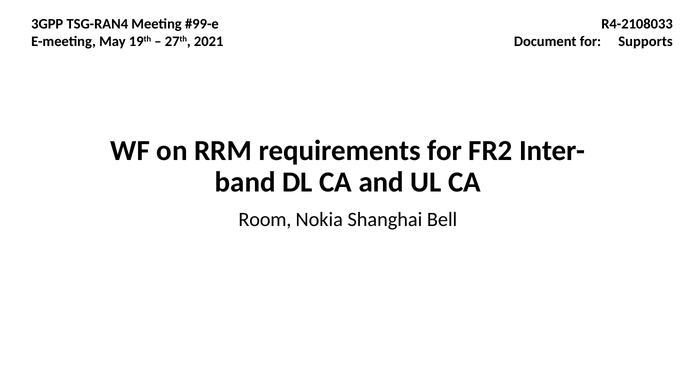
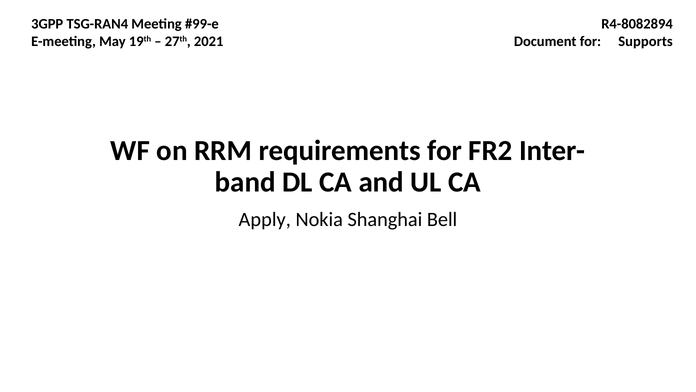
R4-2108033: R4-2108033 -> R4-8082894 (637, 24)
Room: Room -> Apply (265, 219)
